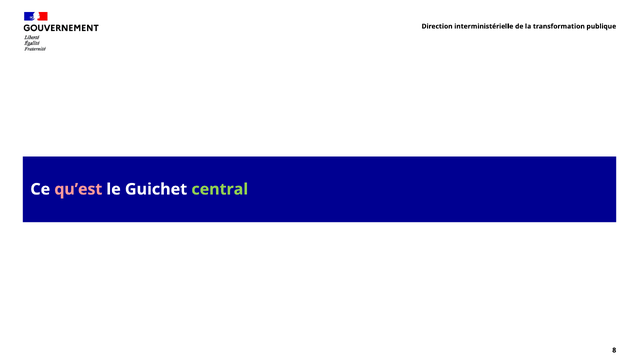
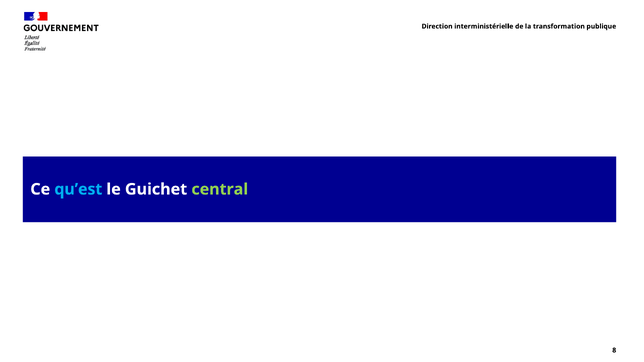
qu’est colour: pink -> light blue (78, 189)
